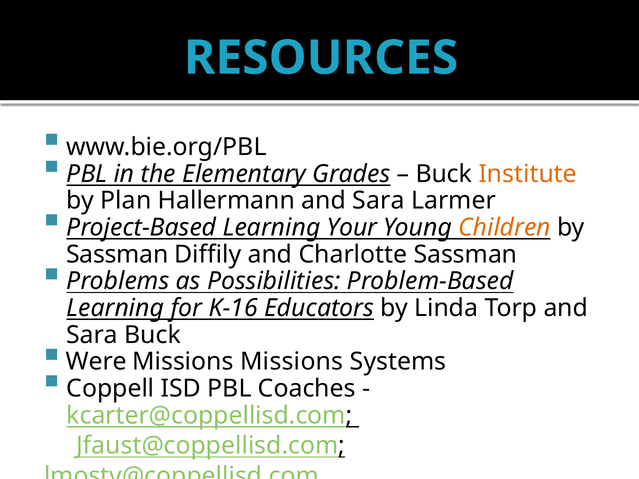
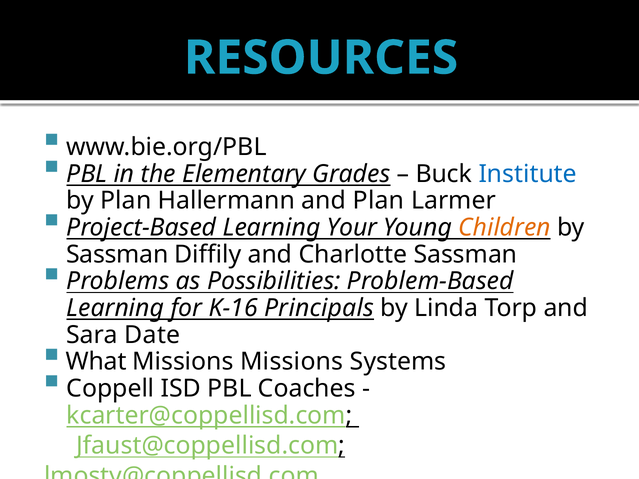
Institute colour: orange -> blue (528, 174)
Hallermann and Sara: Sara -> Plan (379, 201)
Educators: Educators -> Principals (319, 308)
Sara Buck: Buck -> Date (152, 335)
Were: Were -> What (96, 362)
